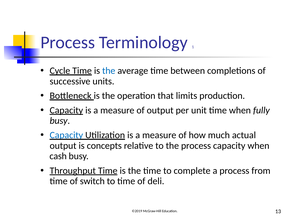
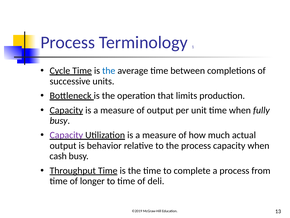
Capacity colour: blue -> purple (66, 135)
concepts: concepts -> behavior (104, 145)
switch: switch -> longer (92, 181)
